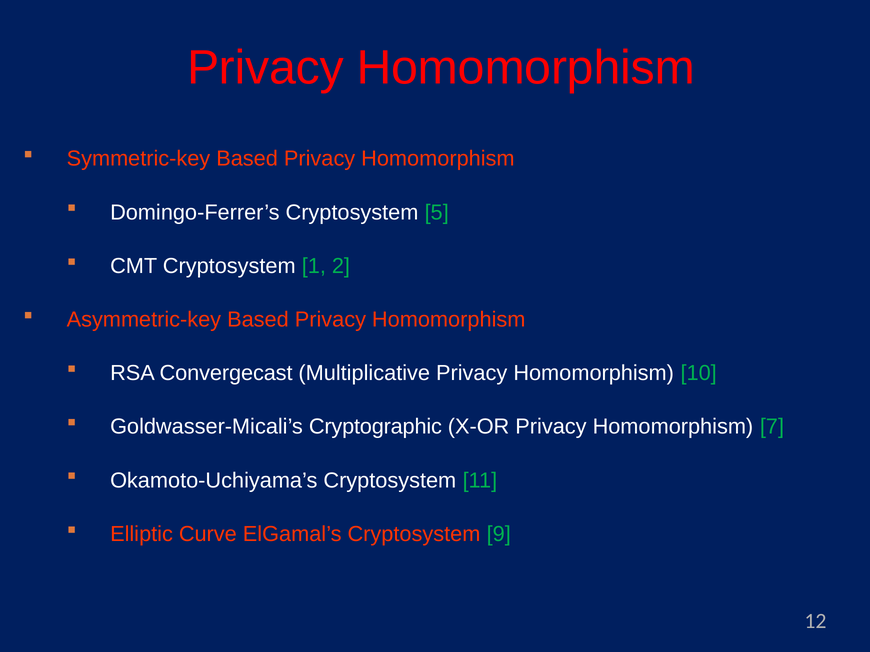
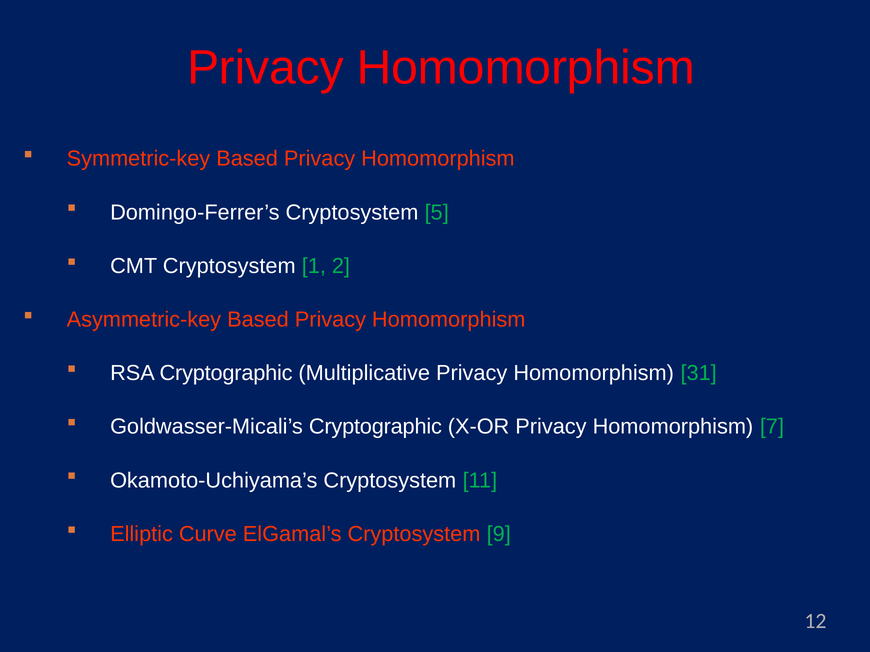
RSA Convergecast: Convergecast -> Cryptographic (226, 373)
10: 10 -> 31 (699, 373)
